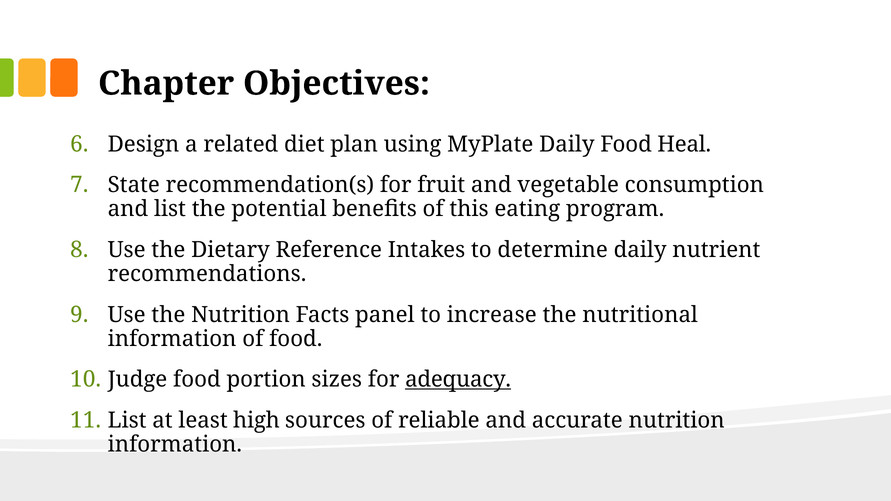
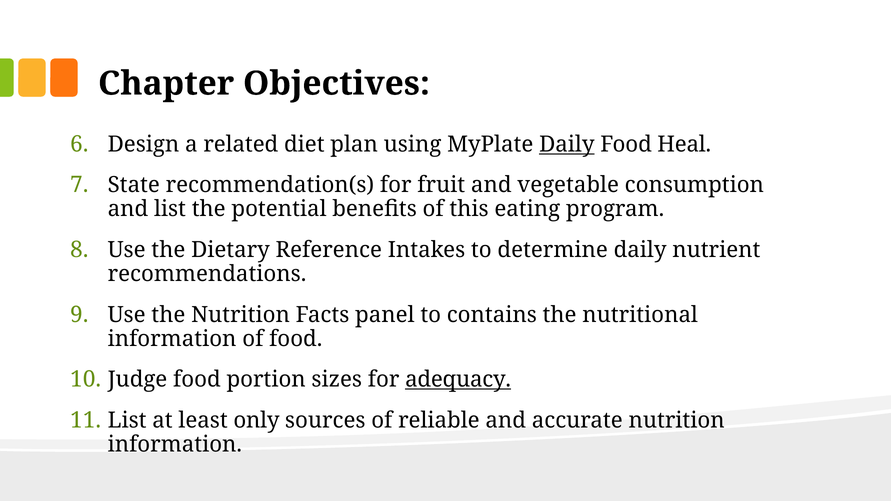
Daily underline: none -> present (567, 144)
increase: increase -> contains (492, 315)
high: high -> only (256, 420)
